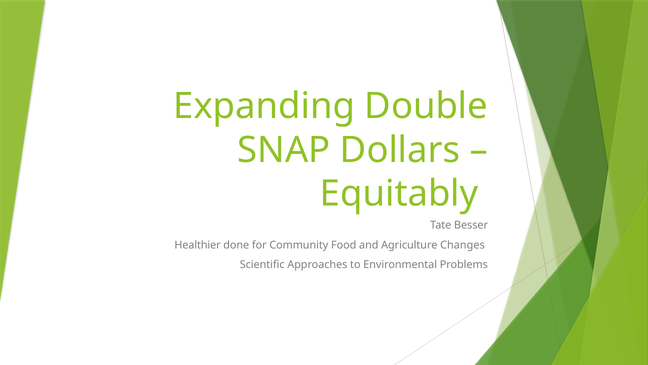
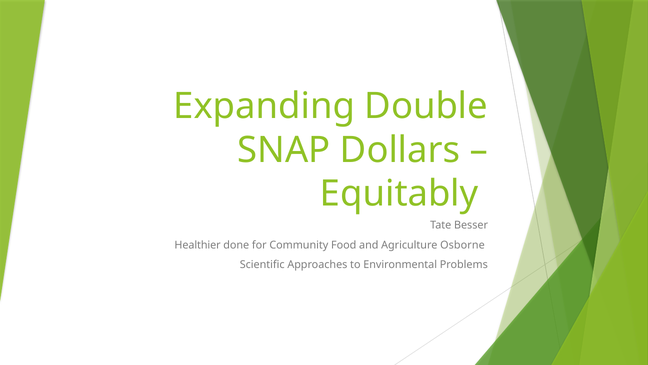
Changes: Changes -> Osborne (462, 245)
